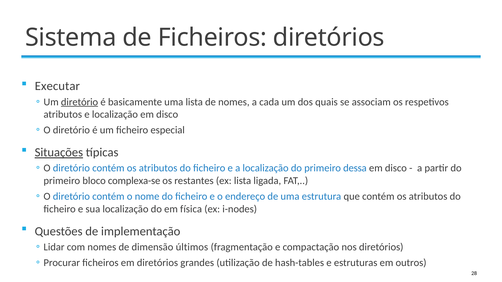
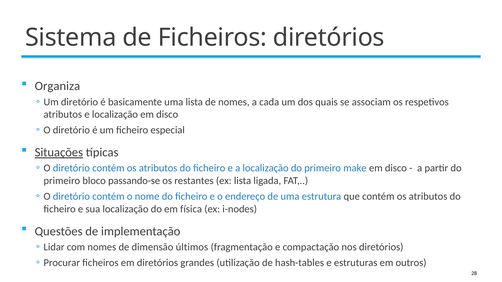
Executar: Executar -> Organiza (57, 86)
diretório underline: present -> none (80, 102)
dessa: dessa -> make (355, 168)
complexa-se: complexa-se -> passando-se (134, 181)
